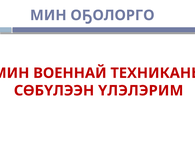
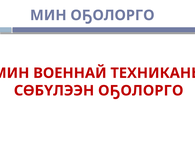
СӨБҮЛЭЭН ҮЛЭЛЭРИМ: ҮЛЭЛЭРИМ -> ОҔОЛОРГО (141, 91)
